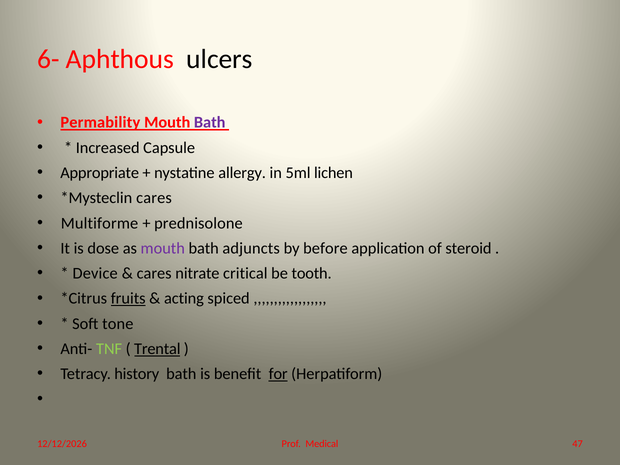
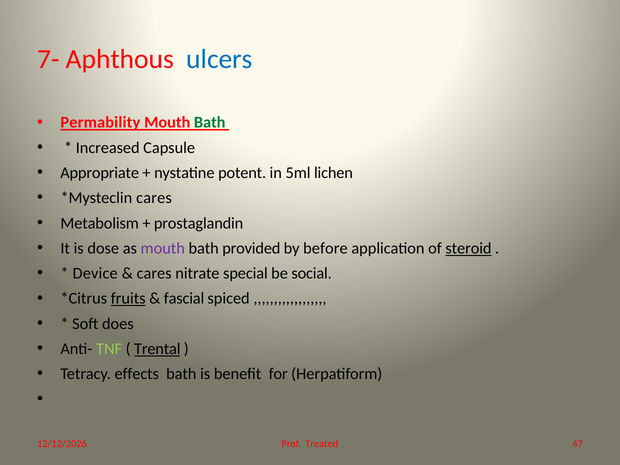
6-: 6- -> 7- (48, 59)
ulcers colour: black -> blue (219, 59)
Bath colour: purple -> green (210, 123)
allergy: allergy -> potent (242, 173)
Multiforme: Multiforme -> Metabolism (100, 223)
prednisolone: prednisolone -> prostaglandin (199, 223)
adjuncts: adjuncts -> provided (251, 248)
steroid underline: none -> present (468, 248)
critical: critical -> special (245, 273)
tooth: tooth -> social (312, 273)
acting: acting -> fascial (184, 299)
tone: tone -> does (118, 324)
history: history -> effects (137, 374)
for underline: present -> none (278, 374)
Medical: Medical -> Treated (322, 444)
